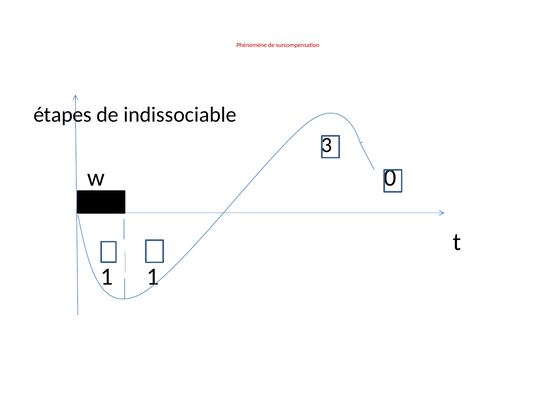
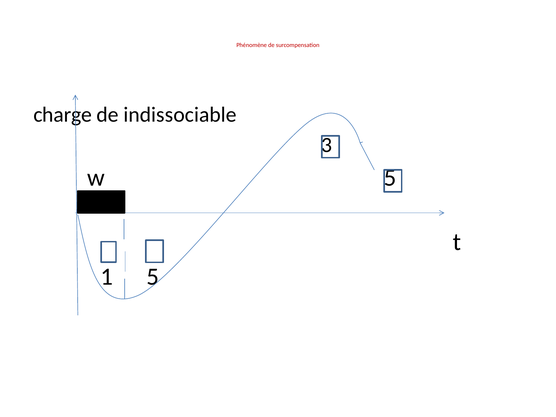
étapes: étapes -> charge (63, 115)
w 0: 0 -> 5 (390, 178)
1 1: 1 -> 5 (153, 277)
